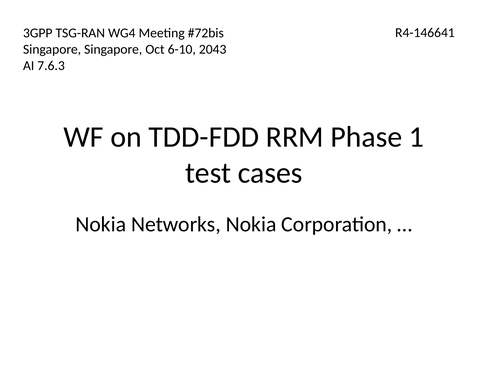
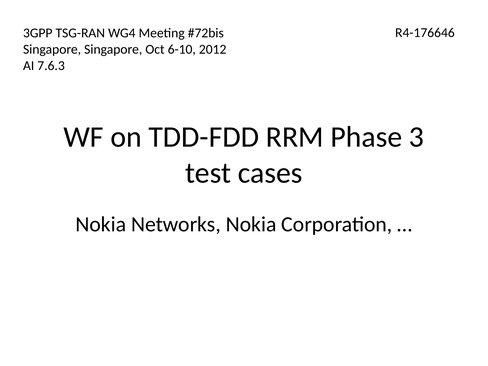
R4-146641: R4-146641 -> R4-176646 (425, 33)
2043: 2043 -> 2012 (213, 49)
1: 1 -> 3 (417, 137)
